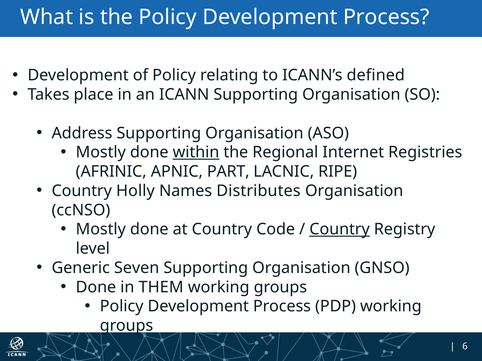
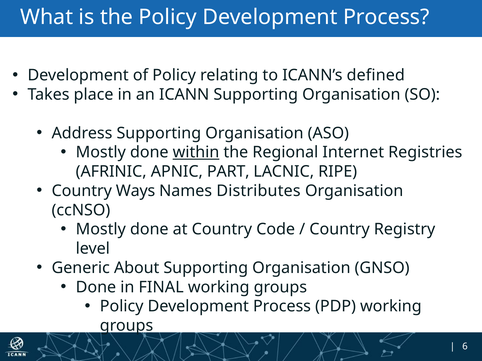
Holly: Holly -> Ways (136, 191)
Country underline: present -> none (340, 230)
Seven: Seven -> About (137, 268)
THEM: THEM -> FINAL (161, 288)
